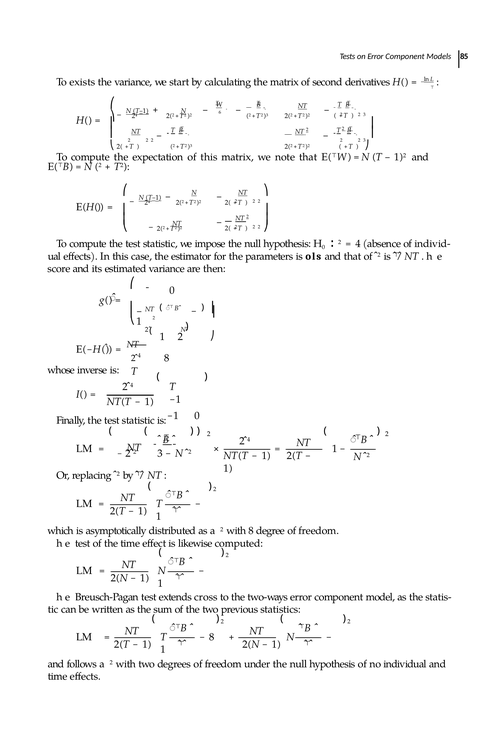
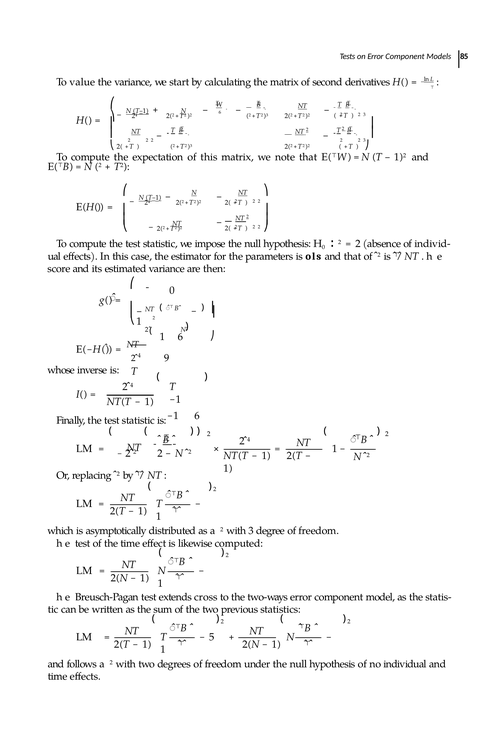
exists: exists -> value (82, 82)
4: 4 -> 2 (358, 244)
1 2: 2 -> 6 (180, 337)
4 8: 8 -> 9 (167, 358)
−1 0: 0 -> 6 (197, 416)
3: 3 -> 2 (160, 453)
with 8: 8 -> 3 (251, 531)
8: 8 -> 5 (212, 637)
